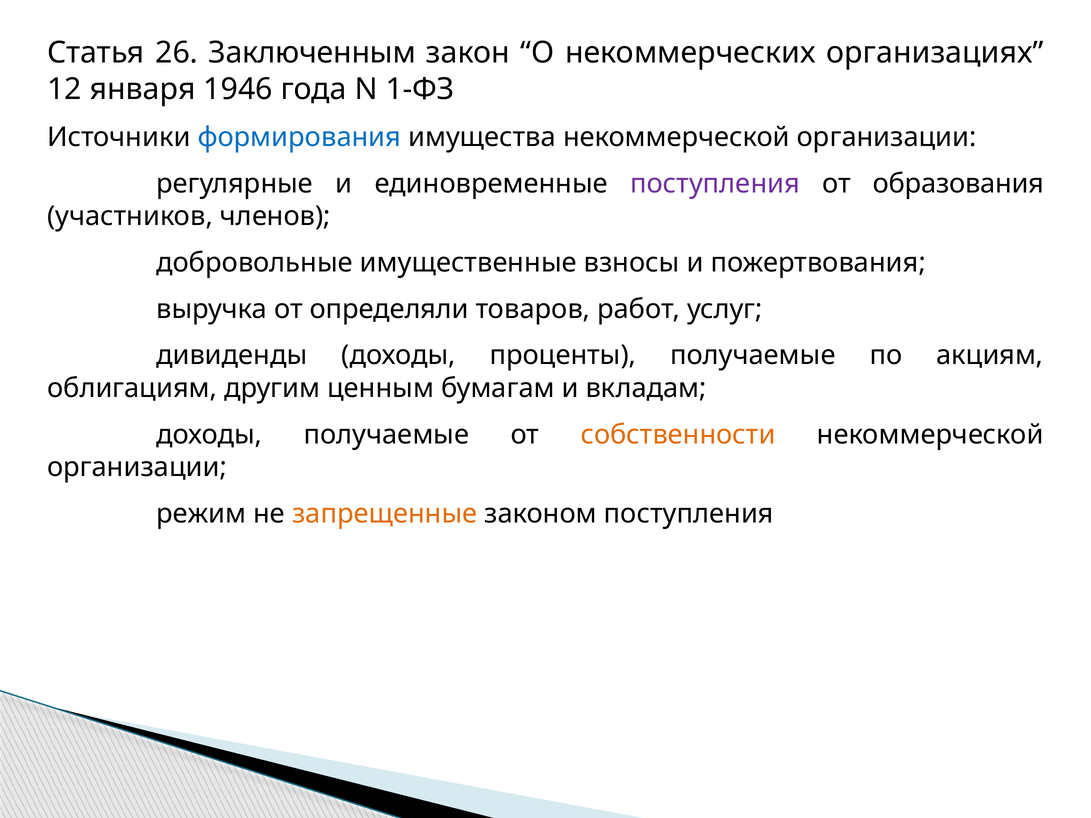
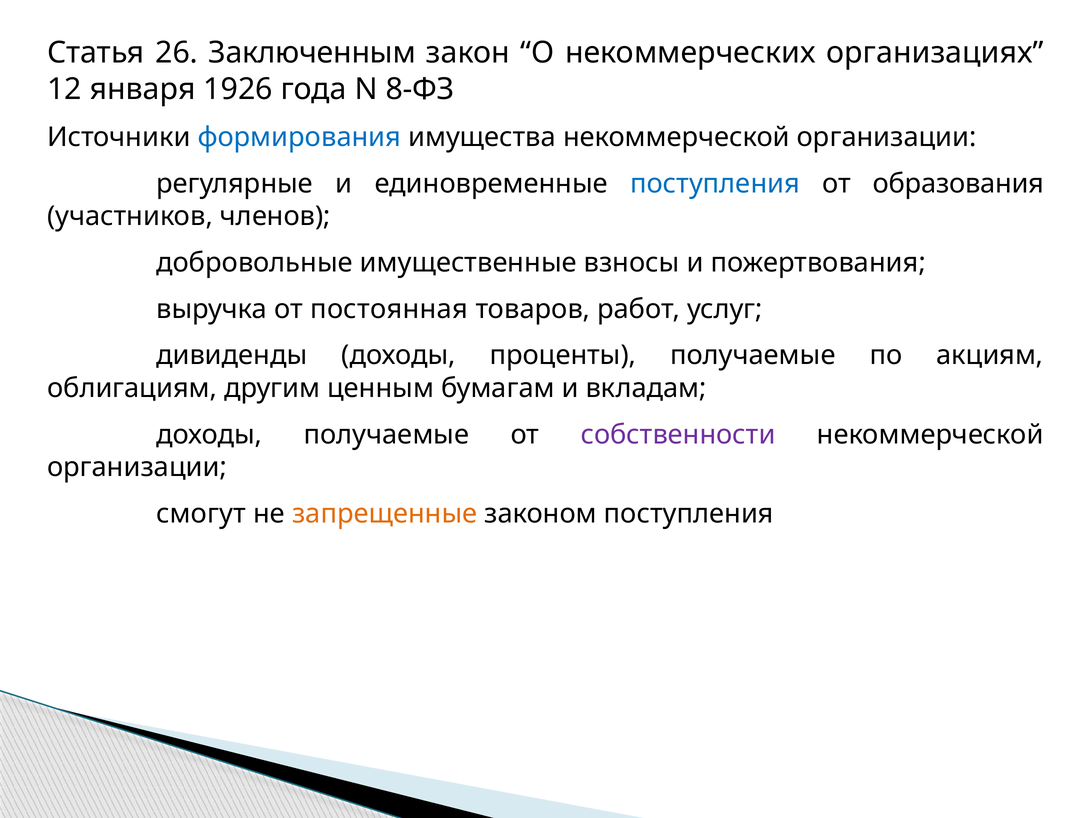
1946: 1946 -> 1926 (238, 89)
1-ФЗ: 1-ФЗ -> 8-ФЗ (420, 89)
поступления colour: purple -> blue (715, 184)
определяли: определяли -> постоянная (389, 309)
собственности colour: orange -> purple (678, 435)
режим: режим -> смогут (201, 514)
